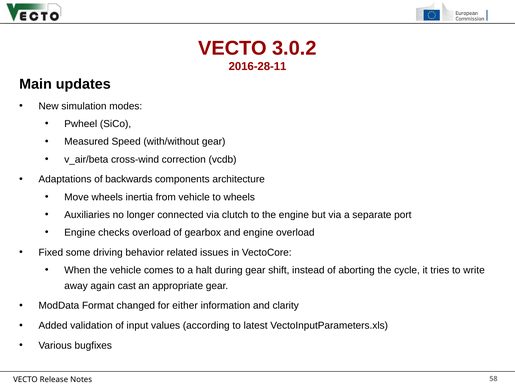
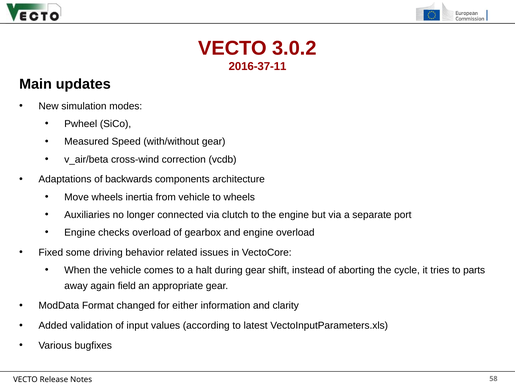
2016-28-11: 2016-28-11 -> 2016-37-11 (258, 66)
write: write -> parts (474, 270)
cast: cast -> field (127, 286)
